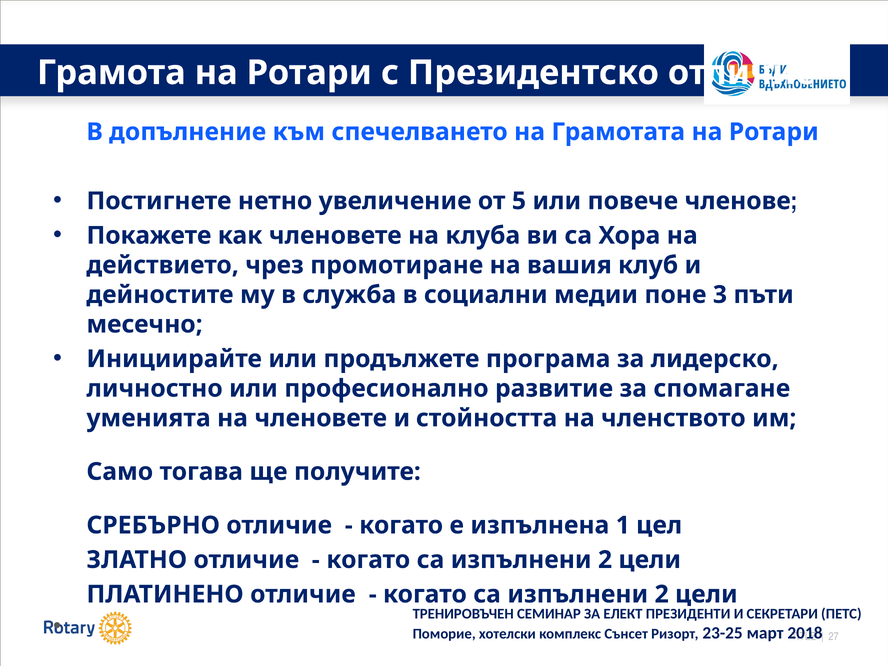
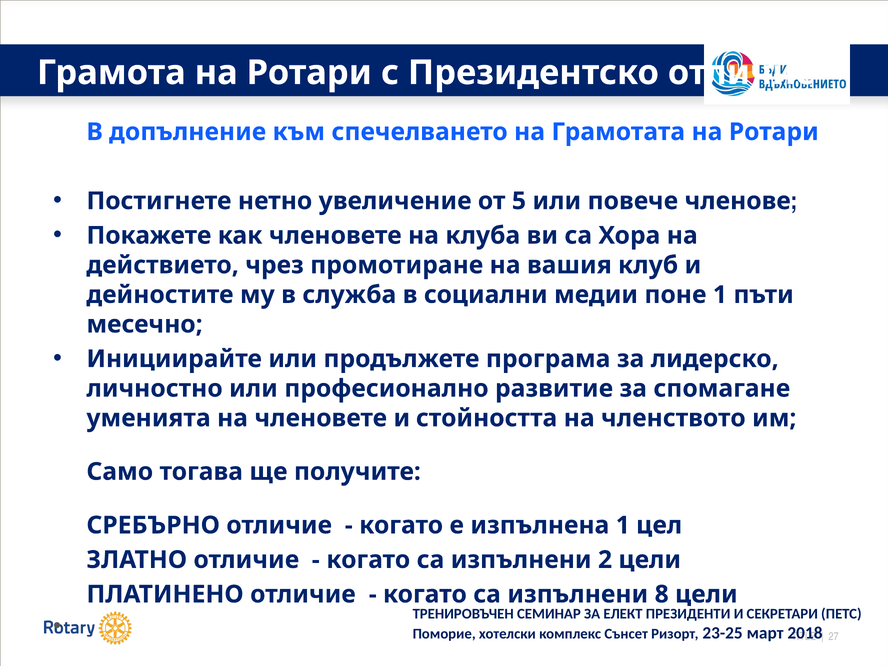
поне 3: 3 -> 1 (720, 295)
2: 2 -> 8 (662, 594)
